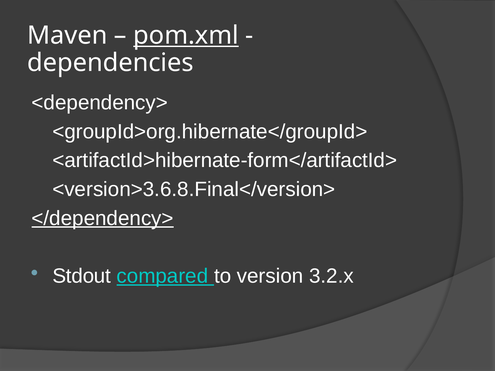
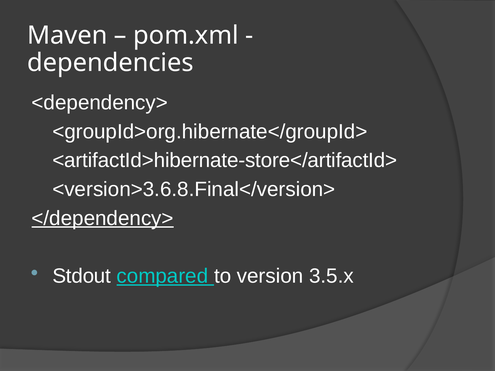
pom.xml underline: present -> none (186, 35)
<artifactId>hibernate-form</artifactId>: <artifactId>hibernate-form</artifactId> -> <artifactId>hibernate-store</artifactId> (225, 161)
3.2.x: 3.2.x -> 3.5.x (331, 276)
